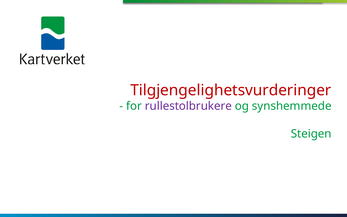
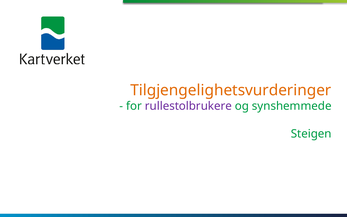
Tilgjengelighetsvurderinger colour: red -> orange (231, 90)
